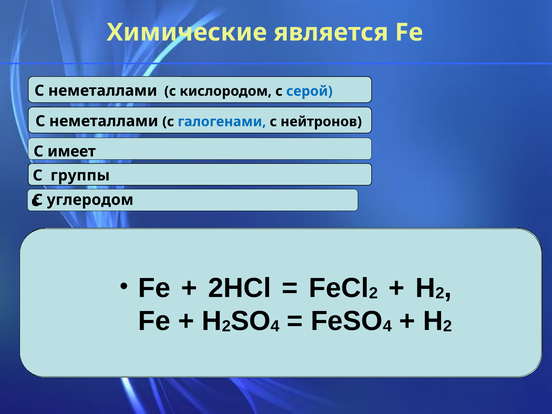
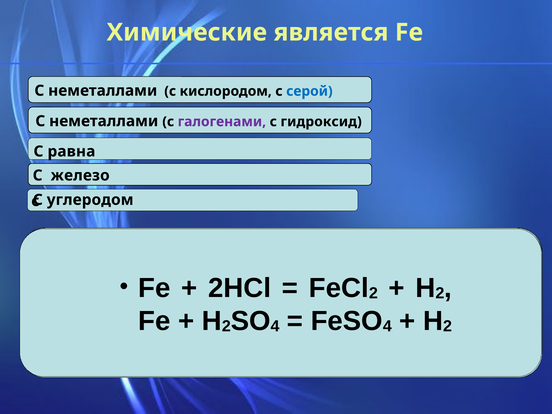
галогенами colour: blue -> purple (222, 122)
нейтронов: нейтронов -> гидроксид (321, 122)
имеет: имеет -> равна (71, 151)
группы: группы -> железо (80, 175)
